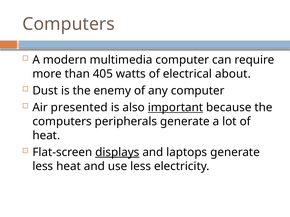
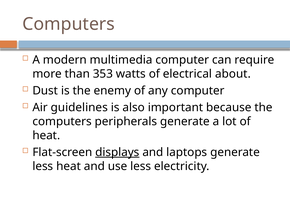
405: 405 -> 353 (103, 74)
presented: presented -> guidelines (79, 108)
important underline: present -> none (175, 108)
